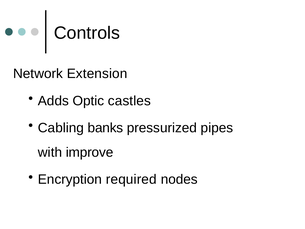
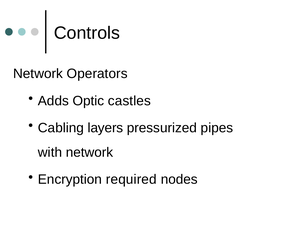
Extension: Extension -> Operators (97, 74)
banks: banks -> layers (105, 128)
with improve: improve -> network (90, 152)
